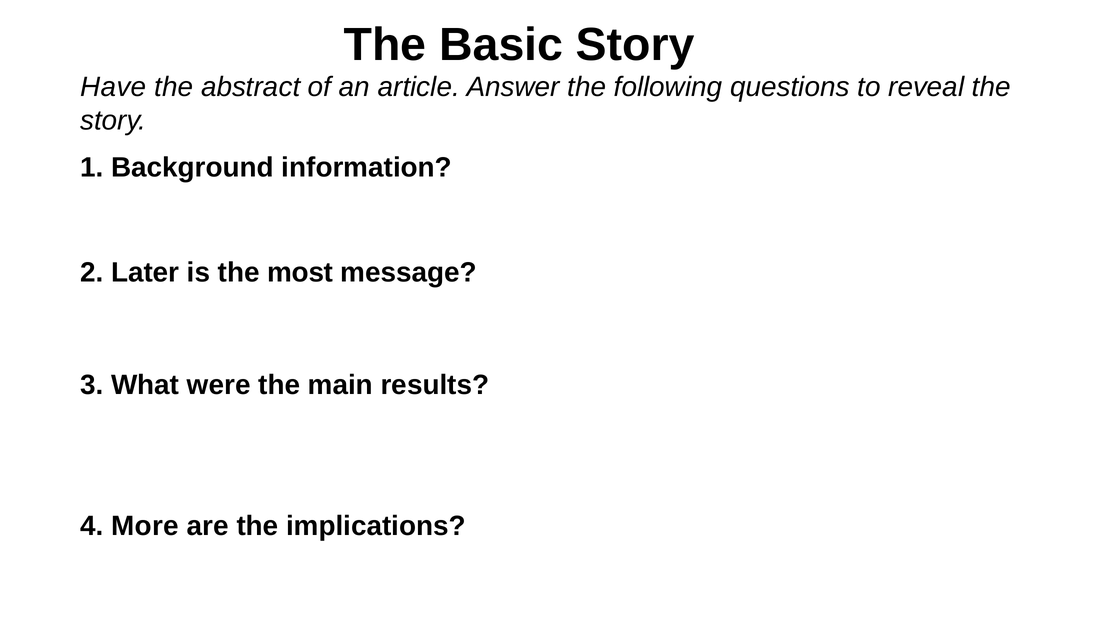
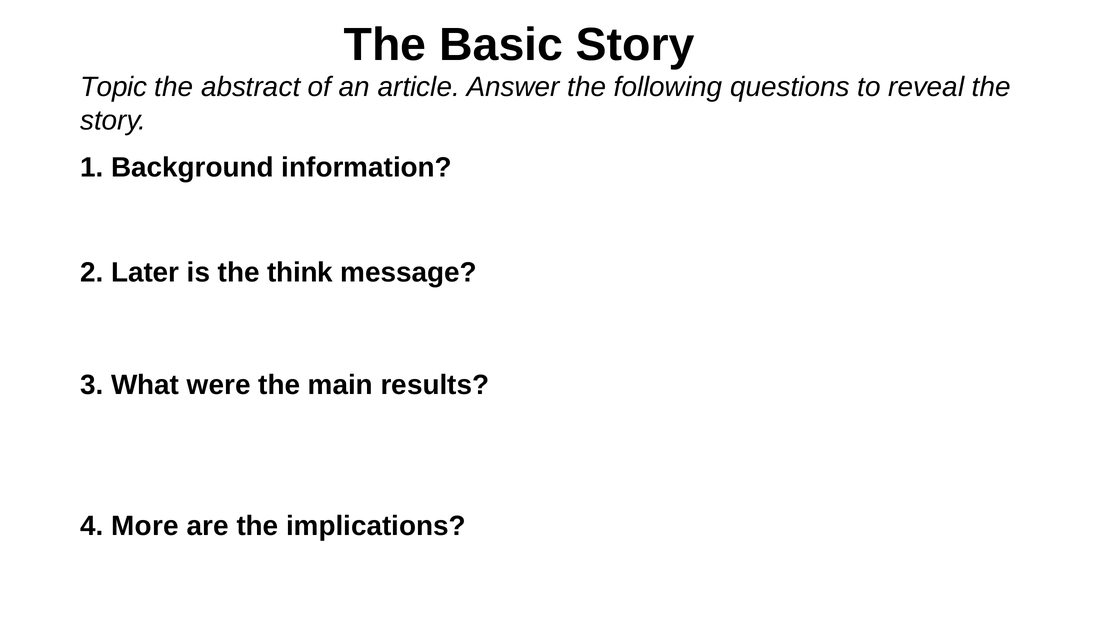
Have: Have -> Topic (114, 87)
most: most -> think (300, 272)
